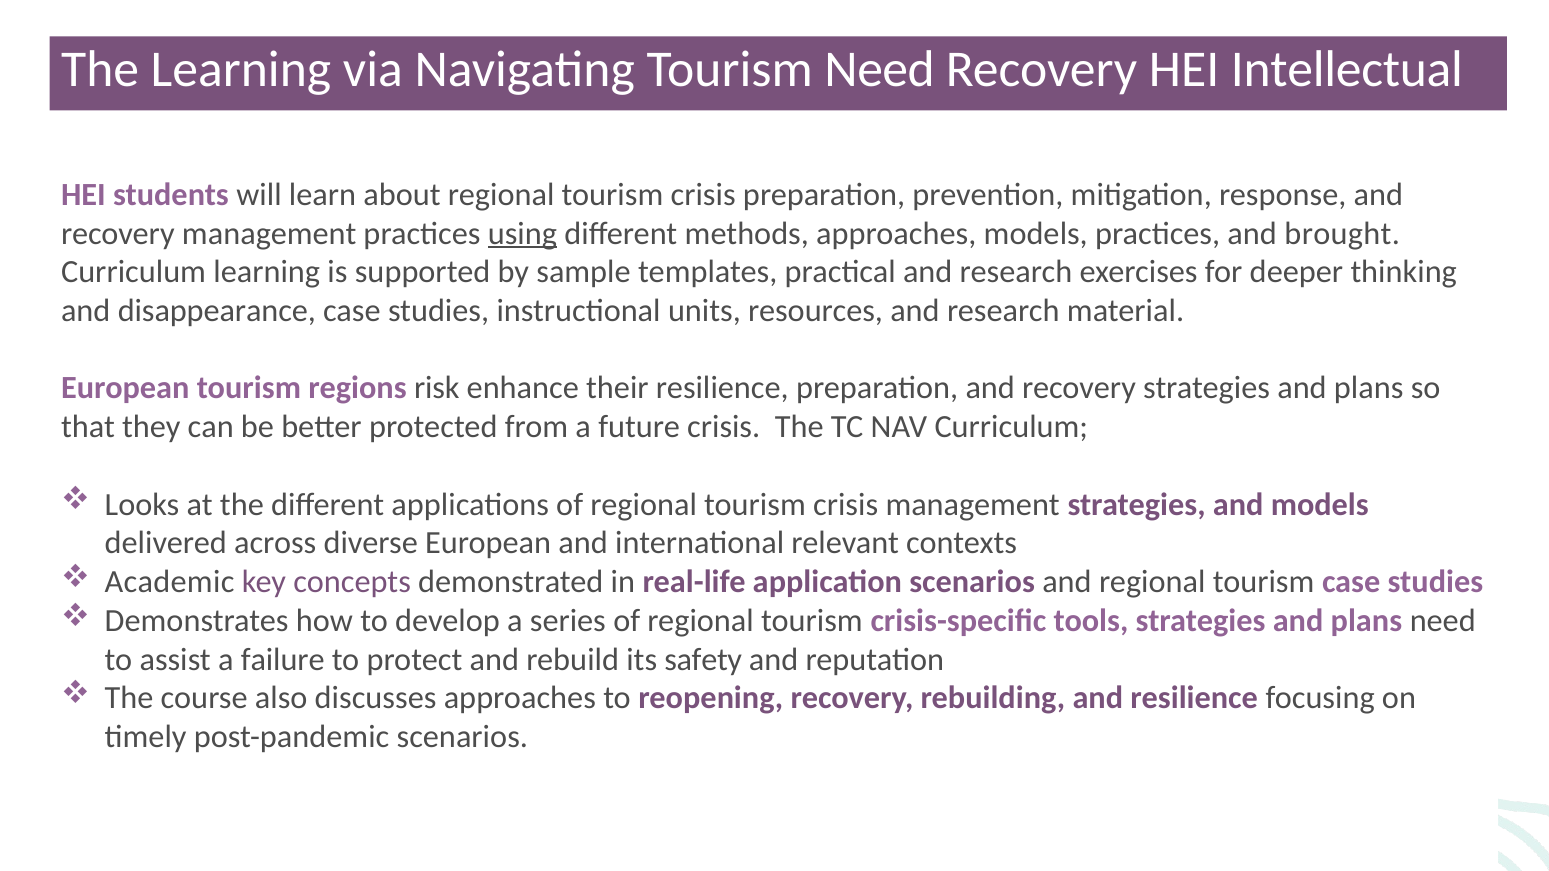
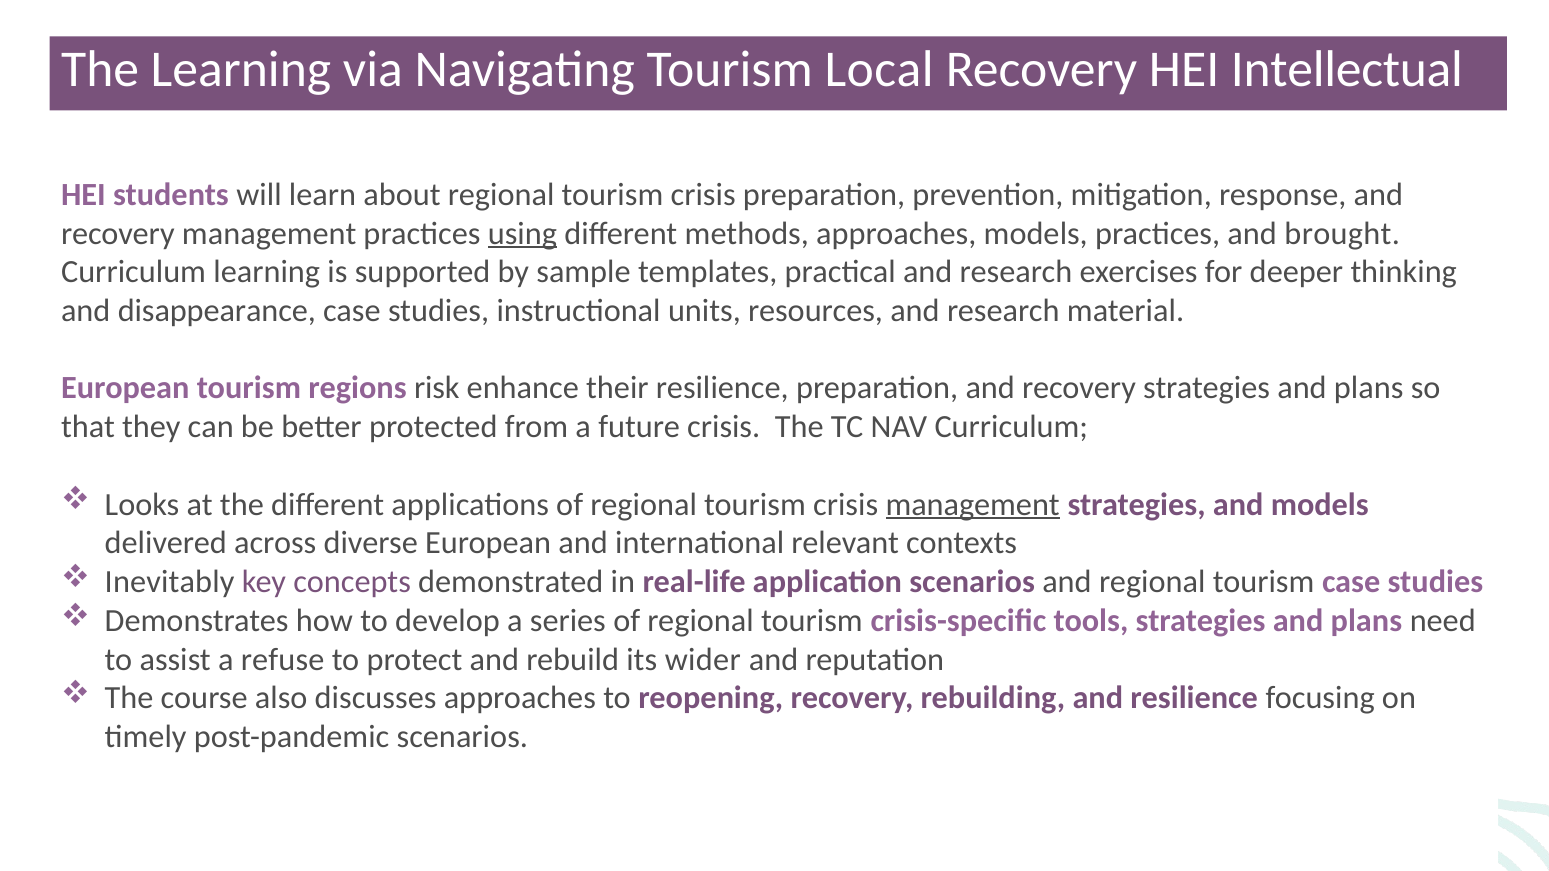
Tourism Need: Need -> Local (879, 70)
management underline: none -> present (973, 505)
Academic: Academic -> Inevitably (170, 582)
failure: failure -> refuse (283, 660)
safety: safety -> wider (703, 660)
